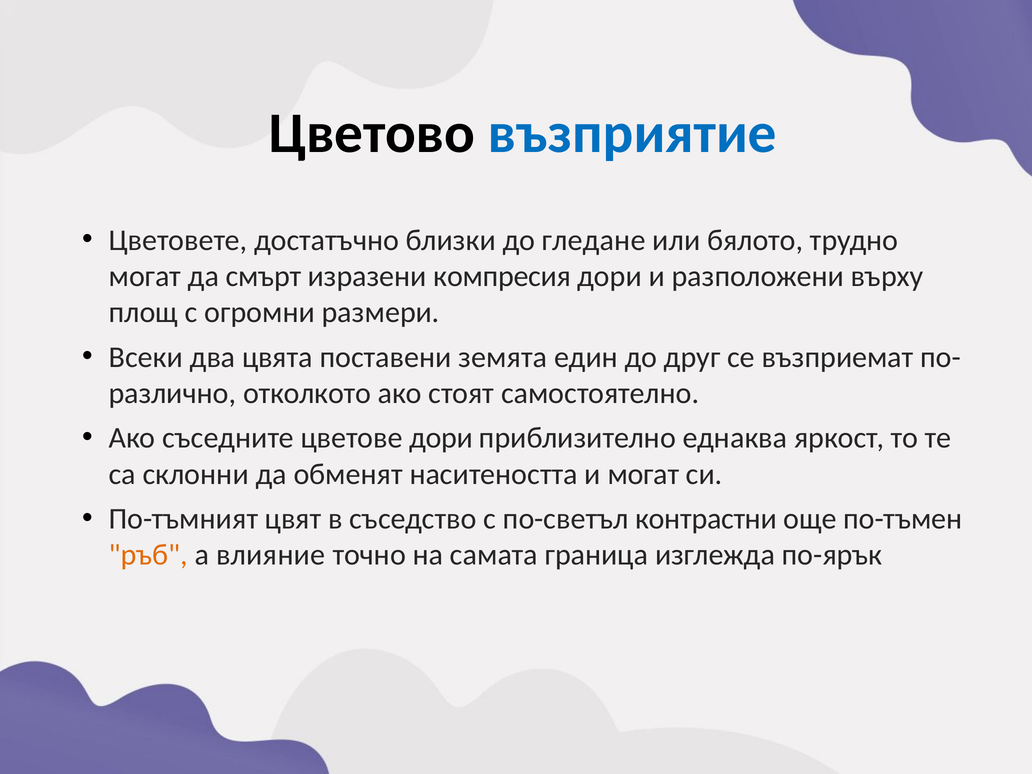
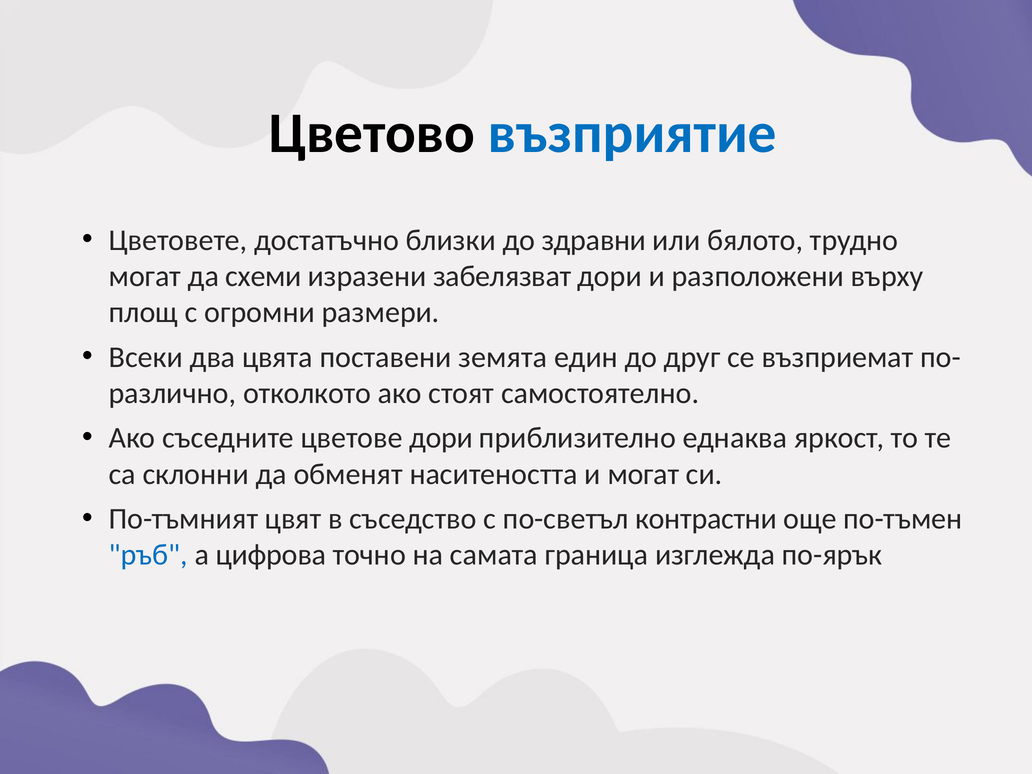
гледане: гледане -> здравни (594, 240)
смърт: смърт -> схеми (263, 276)
компресия: компресия -> забелязват (502, 276)
ръб colour: orange -> blue (148, 555)
влияние: влияние -> цифрова (271, 555)
